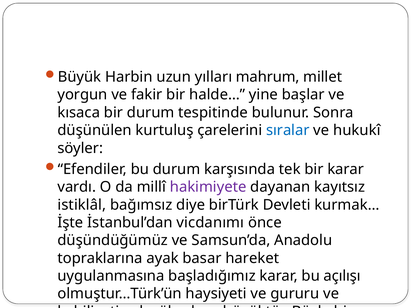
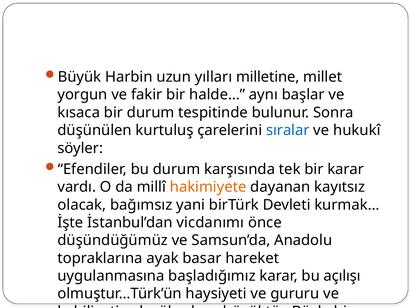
mahrum: mahrum -> milletine (268, 77)
yine: yine -> aynı (263, 95)
hakimiyete colour: purple -> orange (208, 187)
istiklâl: istiklâl -> olacak (82, 205)
diye: diye -> yani (191, 205)
